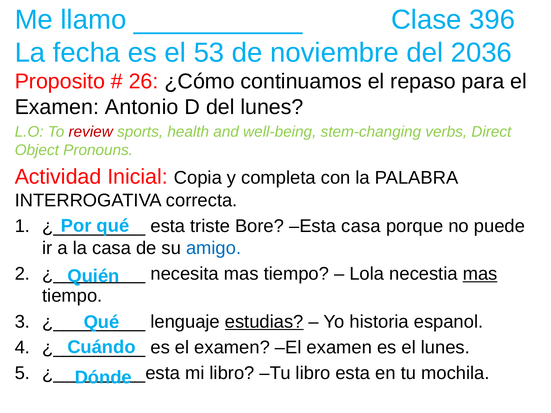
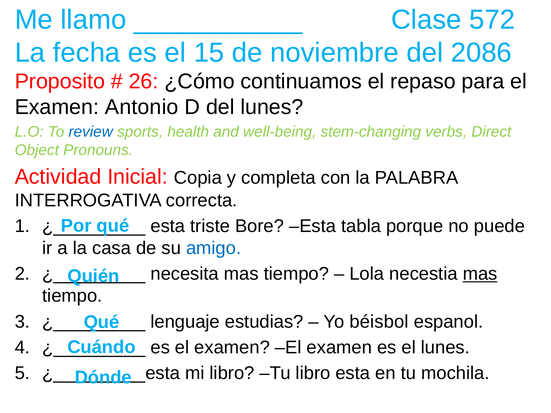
396: 396 -> 572 (492, 20)
53: 53 -> 15 (209, 53)
2036: 2036 -> 2086 (481, 53)
review colour: red -> blue (91, 132)
Esta casa: casa -> tabla (361, 226)
estudias underline: present -> none (264, 322)
historia: historia -> béisbol (379, 322)
